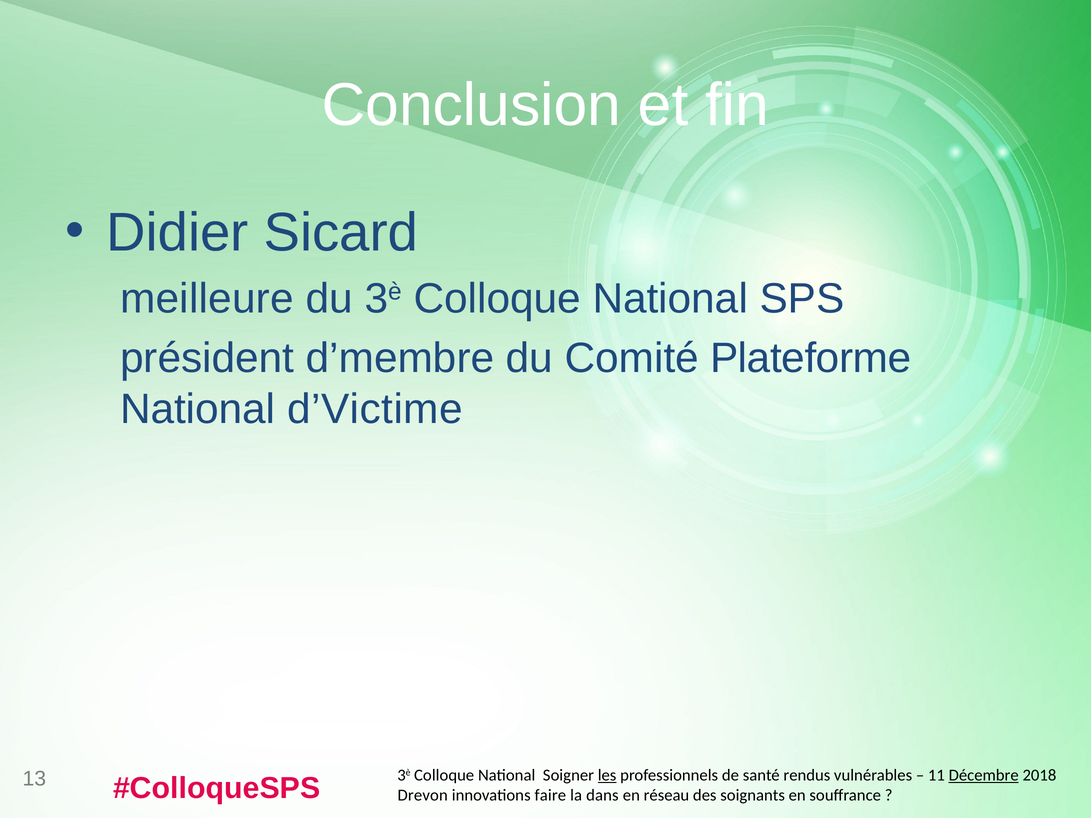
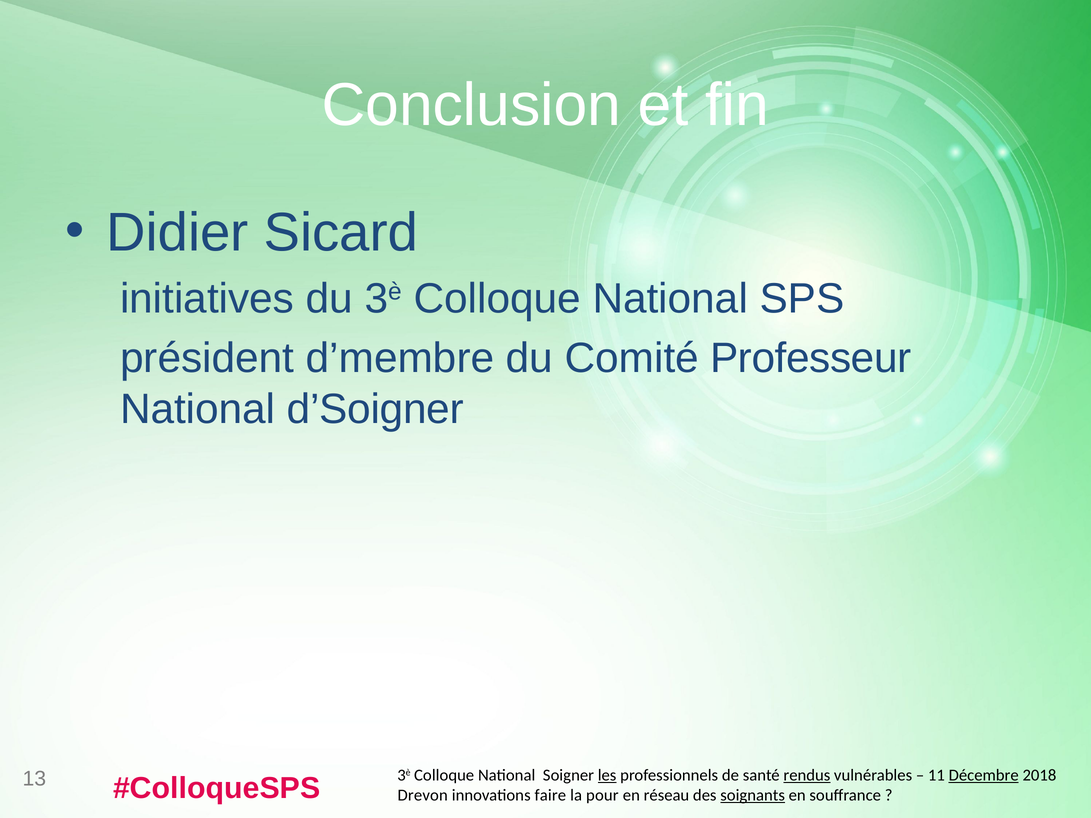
meilleure: meilleure -> initiatives (207, 299)
Plateforme: Plateforme -> Professeur (811, 358)
d’Victime: d’Victime -> d’Soigner (375, 409)
rendus underline: none -> present (807, 776)
dans: dans -> pour (602, 796)
soignants underline: none -> present (753, 796)
